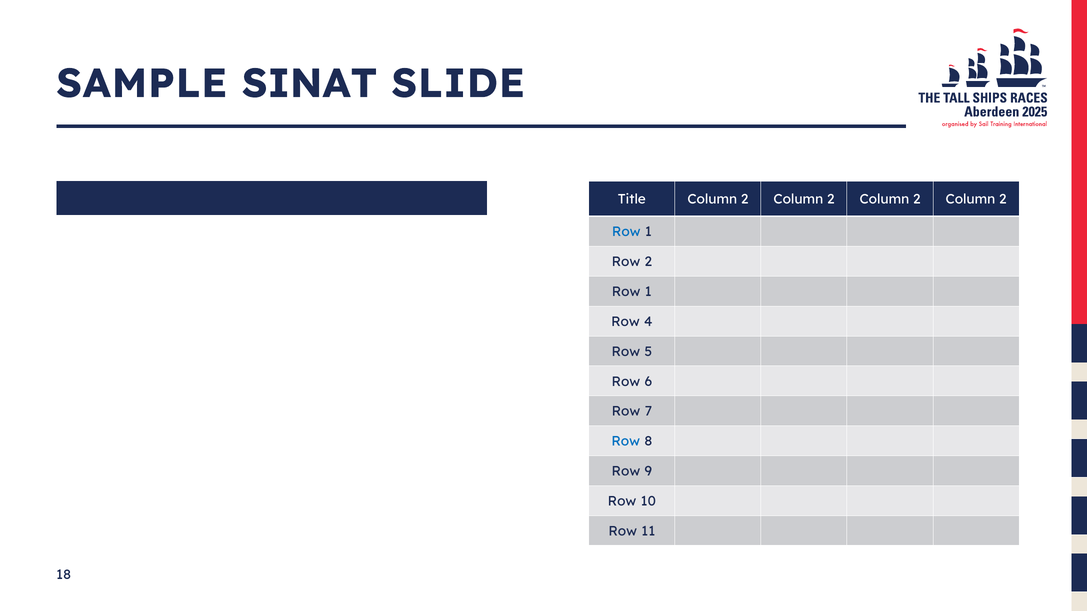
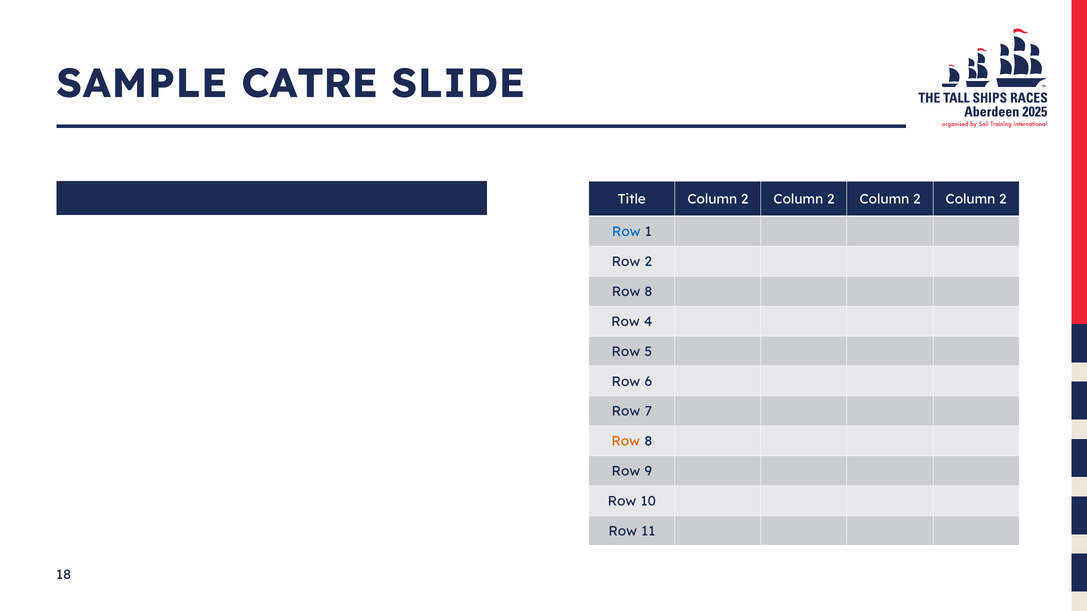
SINAT: SINAT -> CATRE (310, 84)
1: 1 -> 8 (648, 292)
Row colour: blue -> orange (626, 442)
